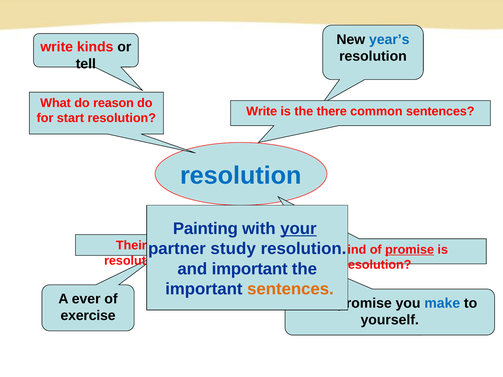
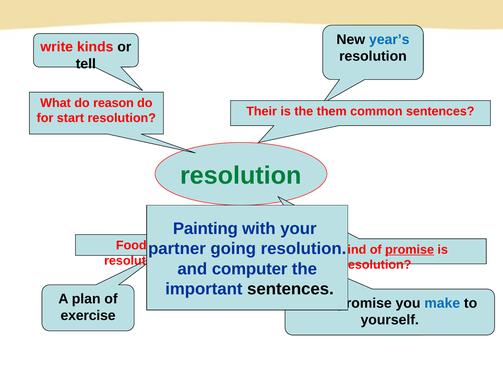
Write: Write -> Their (262, 111)
there: there -> them (332, 111)
resolution colour: blue -> green (241, 176)
your underline: present -> none (298, 229)
Their: Their -> Food (131, 246)
study: study -> going (233, 249)
and important: important -> computer (250, 269)
sentences colour: orange -> black (290, 289)
ever: ever -> plan (86, 299)
